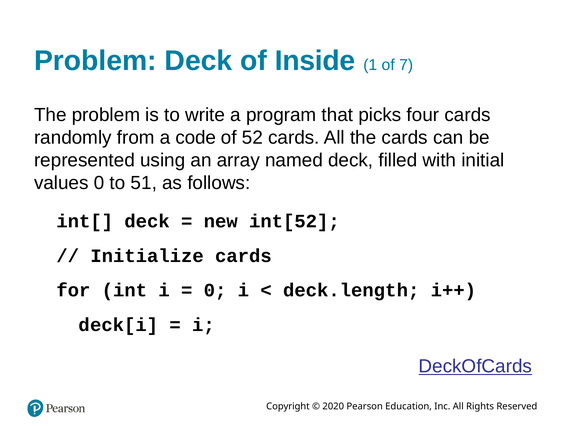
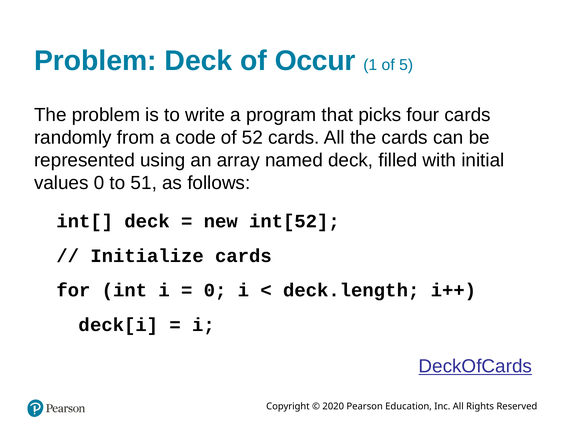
Inside: Inside -> Occur (315, 61)
7: 7 -> 5 (406, 65)
